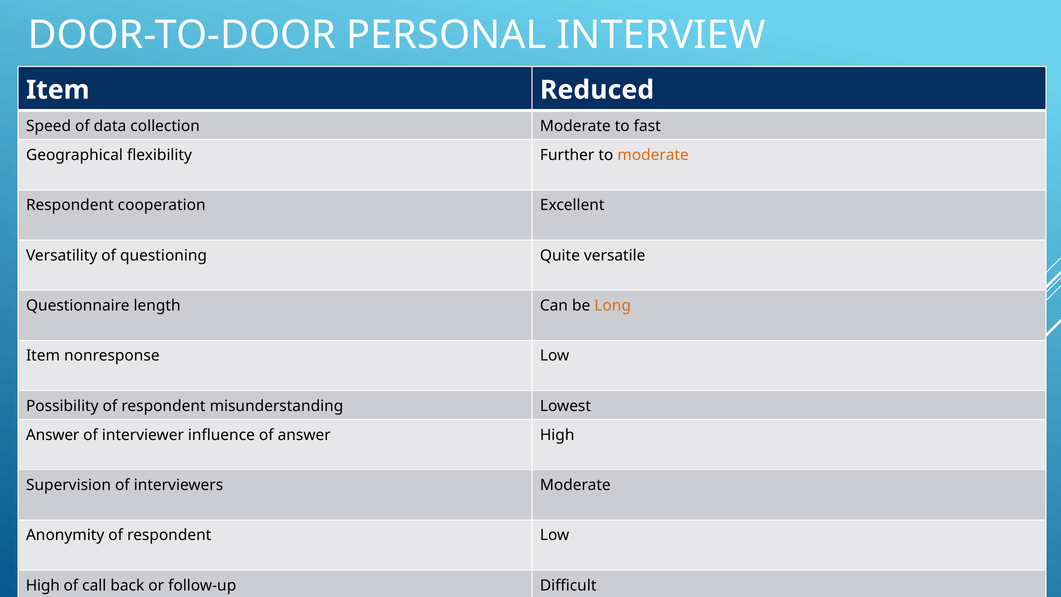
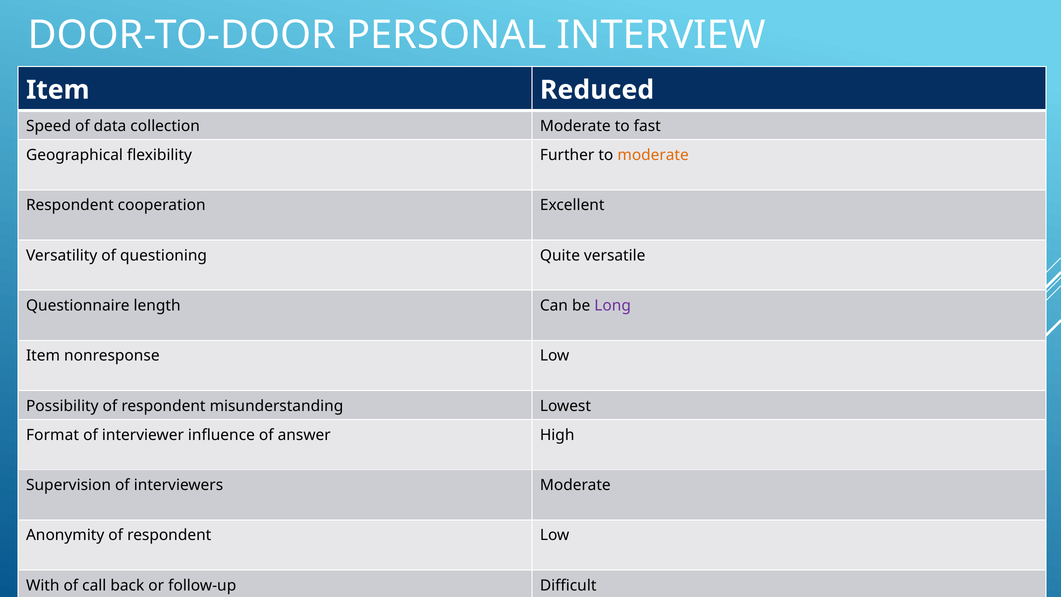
Long colour: orange -> purple (613, 306)
Answer: Answer -> Format (53, 435)
High: High -> With (43, 585)
